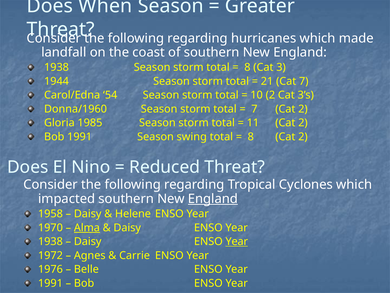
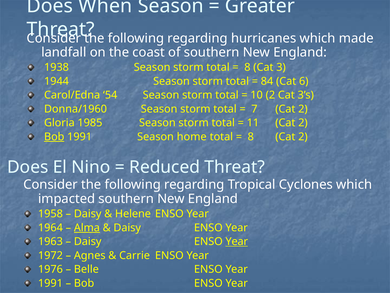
21: 21 -> 84 (267, 81)
Cat 7: 7 -> 6 (304, 81)
Bob underline: none -> present (54, 137)
swing: swing -> home (192, 137)
England underline: present -> none (213, 198)
1970: 1970 -> 1964 (50, 227)
1938: 1938 -> 1963 (50, 241)
